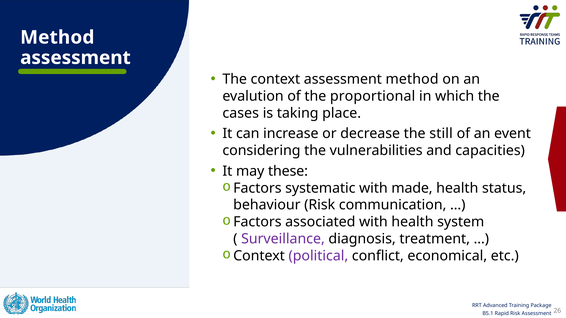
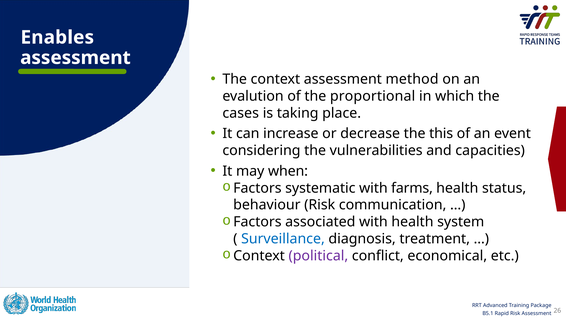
Method: Method -> Enables (57, 37)
still: still -> this (441, 134)
these: these -> when (288, 171)
made: made -> farms (412, 188)
Surveillance colour: purple -> blue (283, 239)
